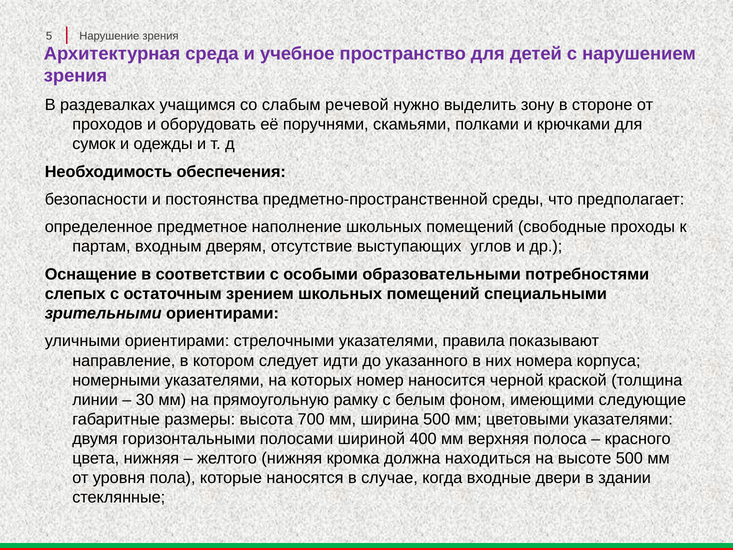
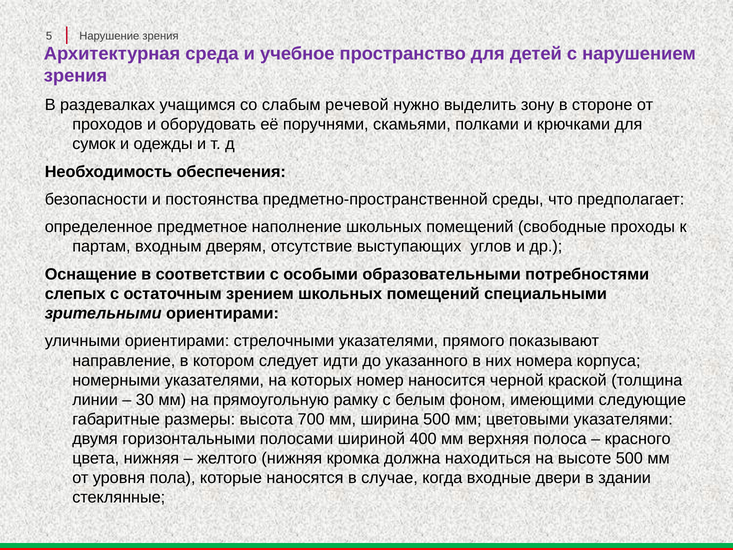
правила: правила -> прямого (474, 341)
